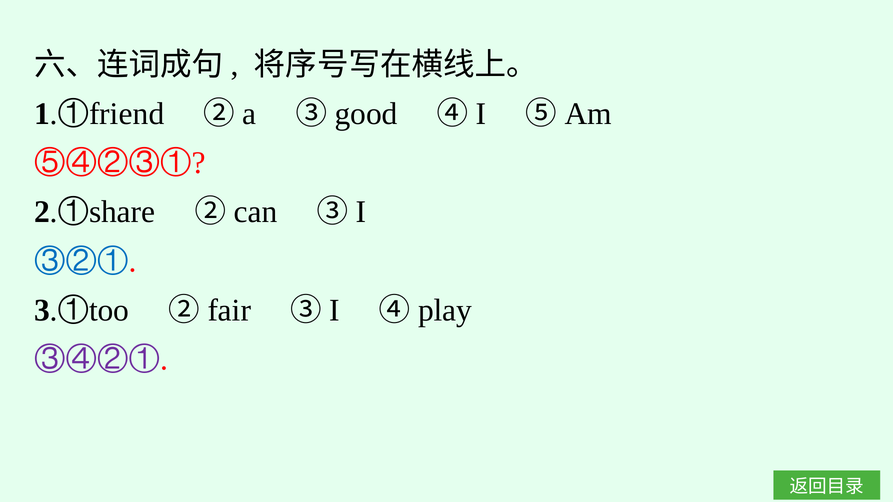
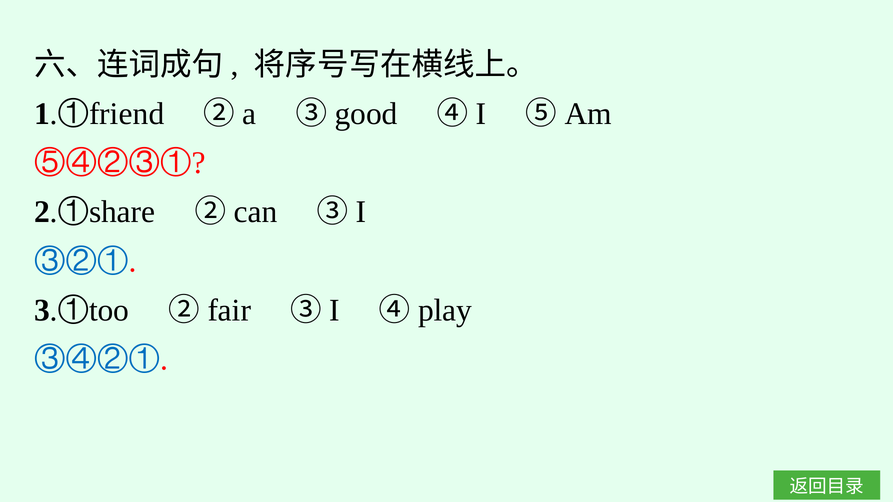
③④②① colour: purple -> blue (97, 360)
